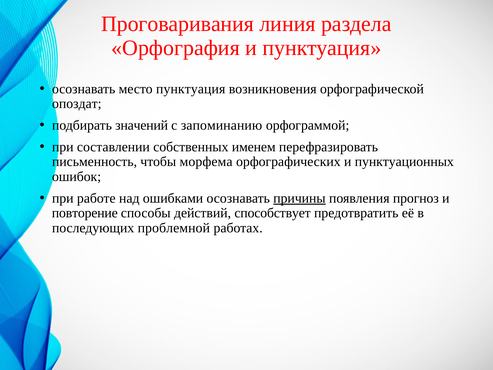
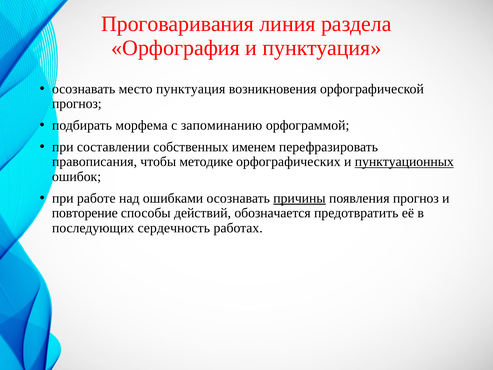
опоздат: опоздат -> прогноз (77, 104)
значений: значений -> морфема (142, 125)
письменность: письменность -> правописания (95, 162)
морфема: морфема -> методике (206, 162)
пунктуационных underline: none -> present (404, 162)
способствует: способствует -> обозначается (273, 213)
проблемной: проблемной -> сердечность (174, 228)
